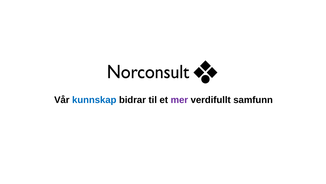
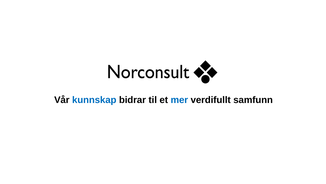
mer colour: purple -> blue (179, 100)
